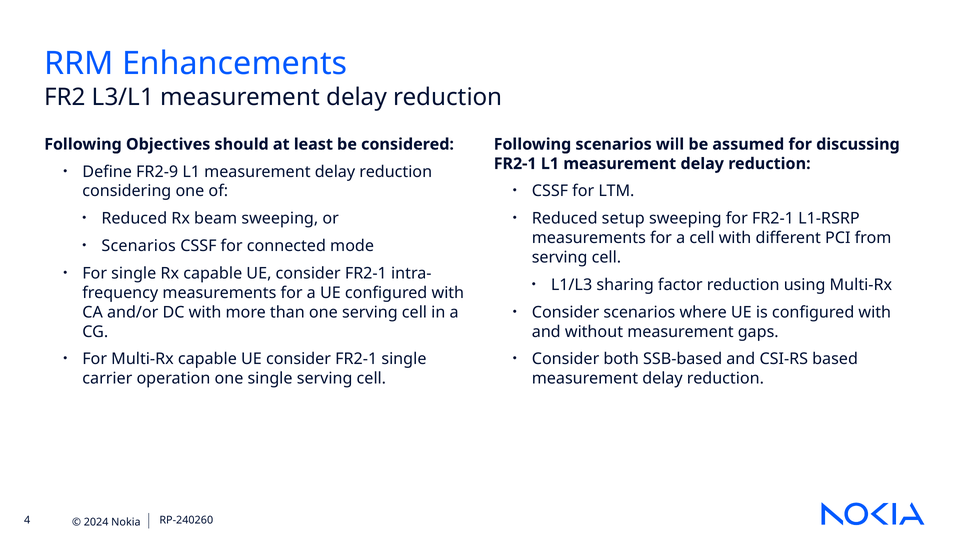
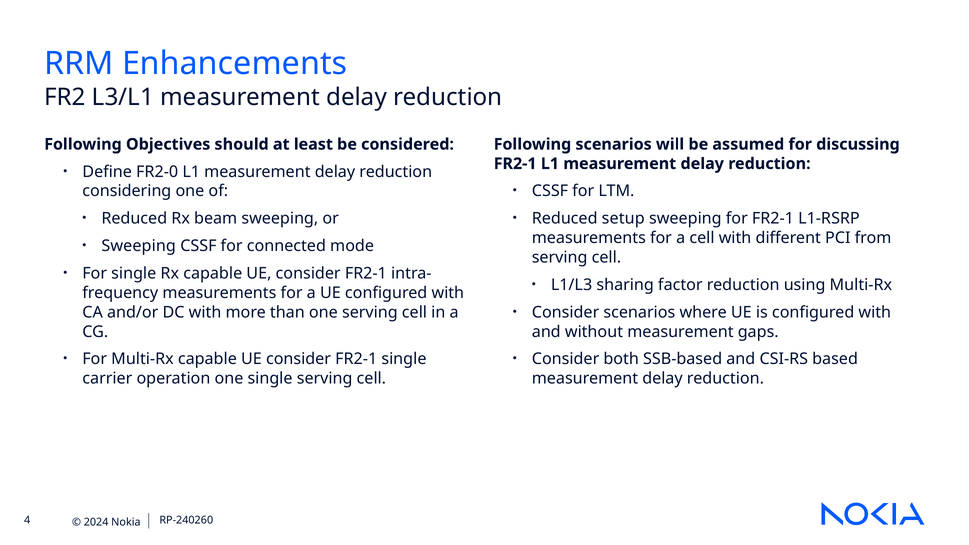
FR2-9: FR2-9 -> FR2-0 (157, 172)
Scenarios: Scenarios -> Sweeping (139, 246)
